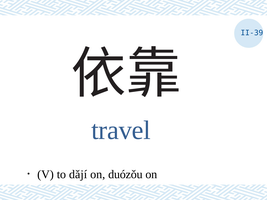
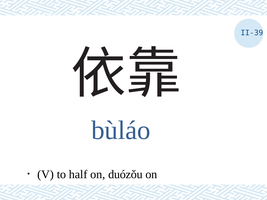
travel: travel -> bùláo (121, 130)
dǎjí: dǎjí -> half (78, 175)
